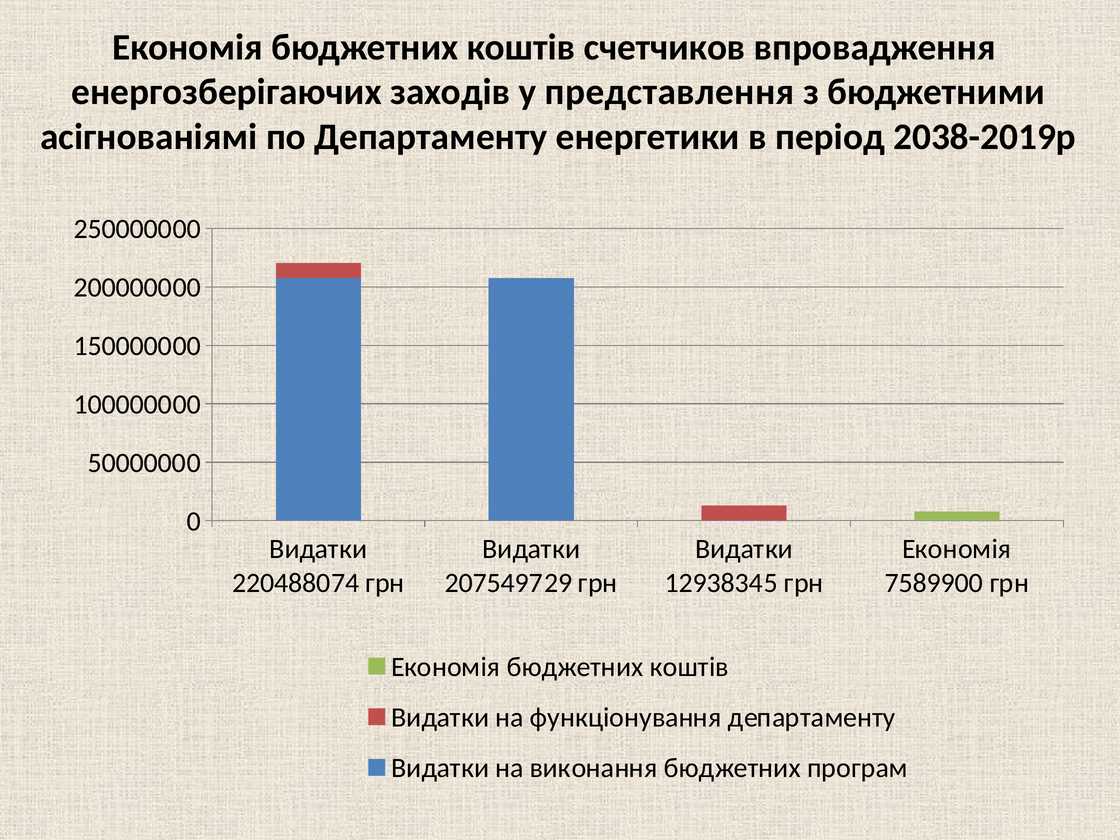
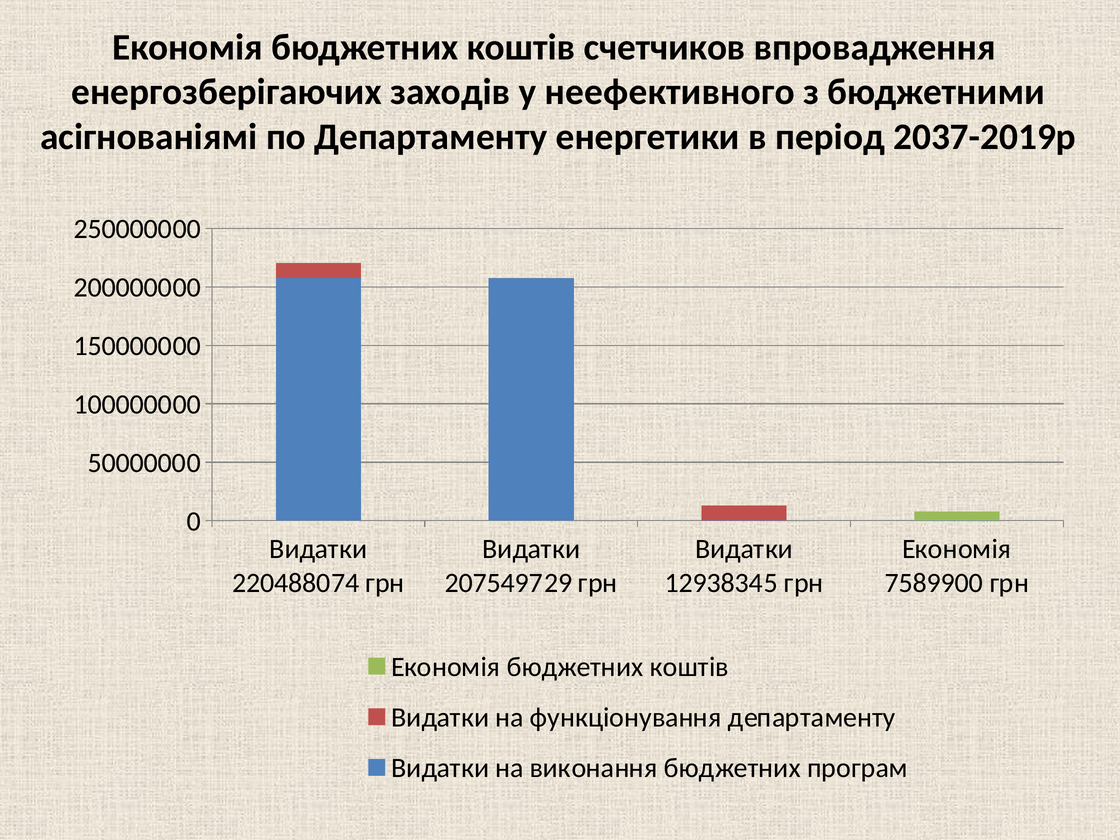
представлення: представлення -> неефективного (670, 92)
2038-2019р: 2038-2019р -> 2037-2019р (985, 137)
